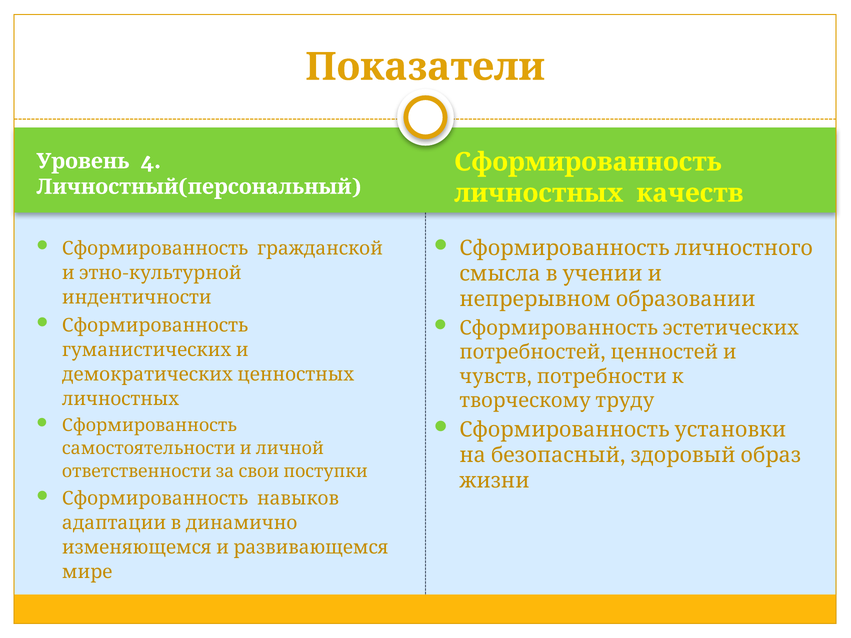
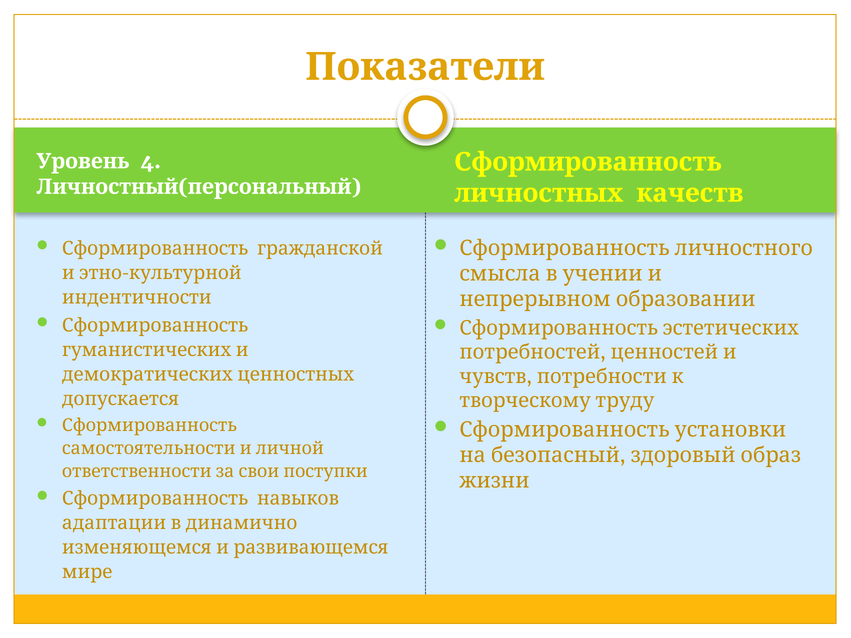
личностных: личностных -> допускается (121, 399)
